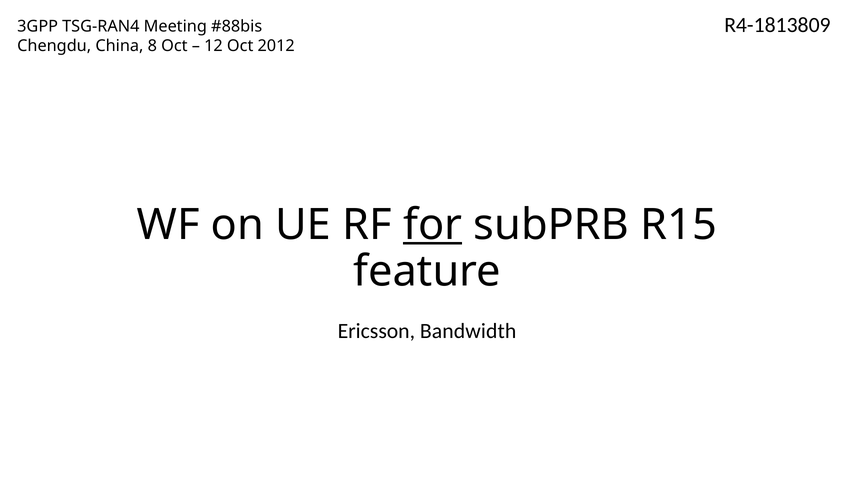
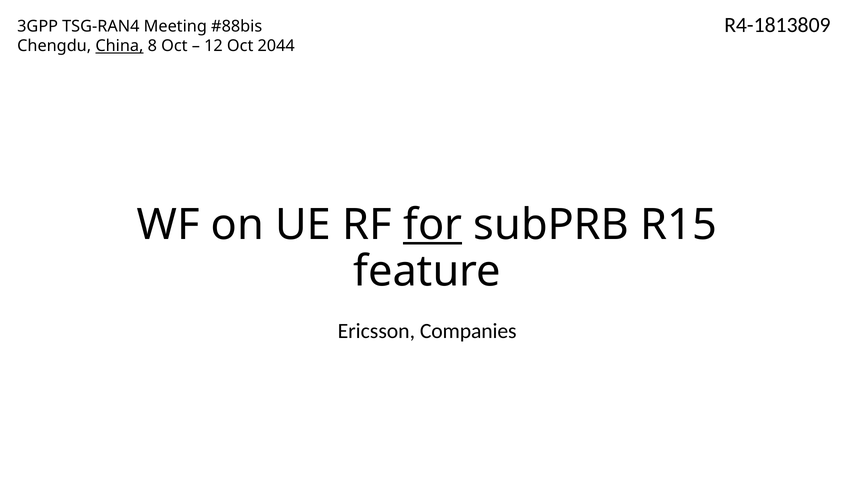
China underline: none -> present (119, 46)
2012: 2012 -> 2044 (276, 46)
Bandwidth: Bandwidth -> Companies (468, 331)
